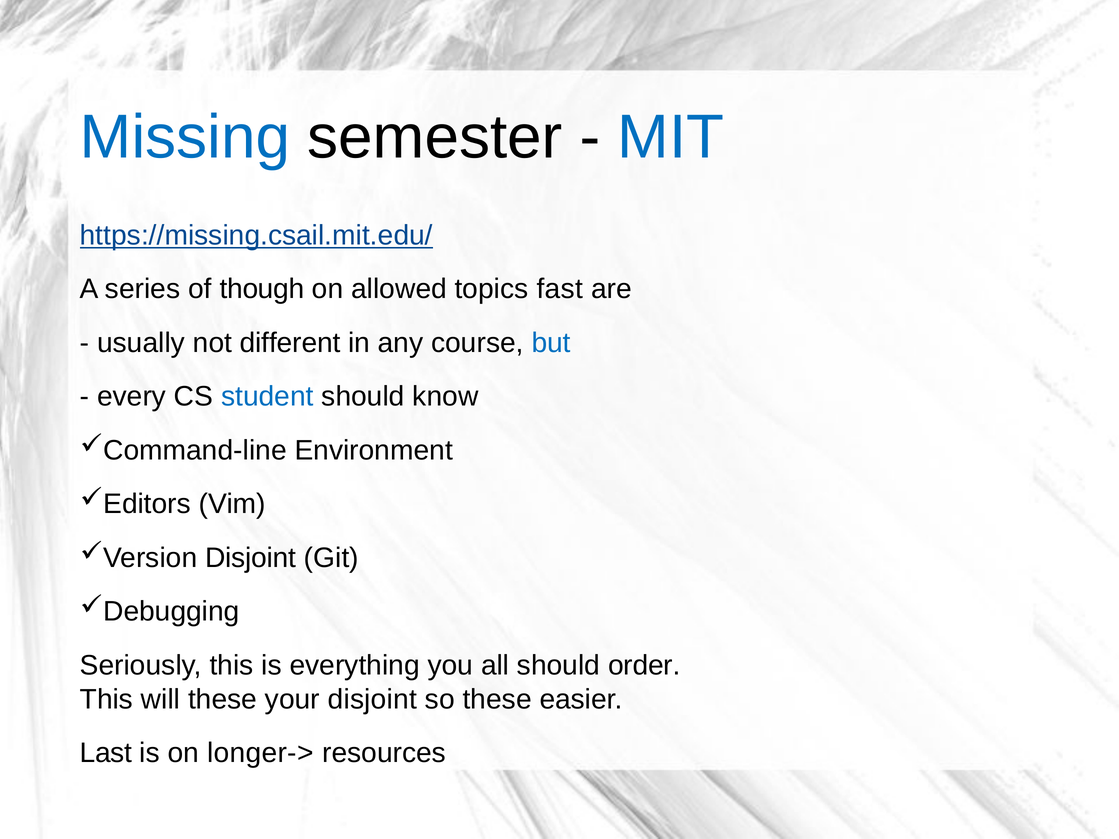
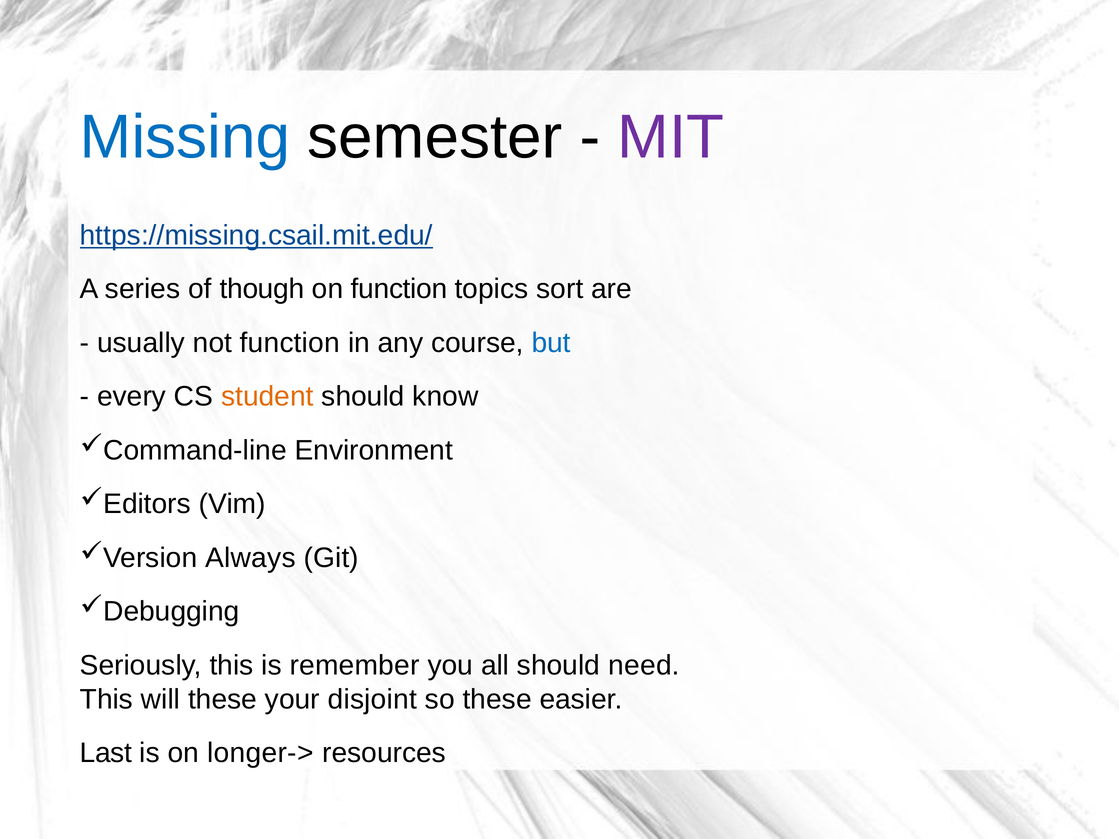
MIT colour: blue -> purple (671, 137)
on allowed: allowed -> function (399, 289)
fast: fast -> sort (560, 289)
not different: different -> function (290, 343)
student colour: blue -> orange (267, 397)
Disjoint: Disjoint -> Always (250, 558)
everything: everything -> remember (355, 666)
order: order -> need (644, 666)
